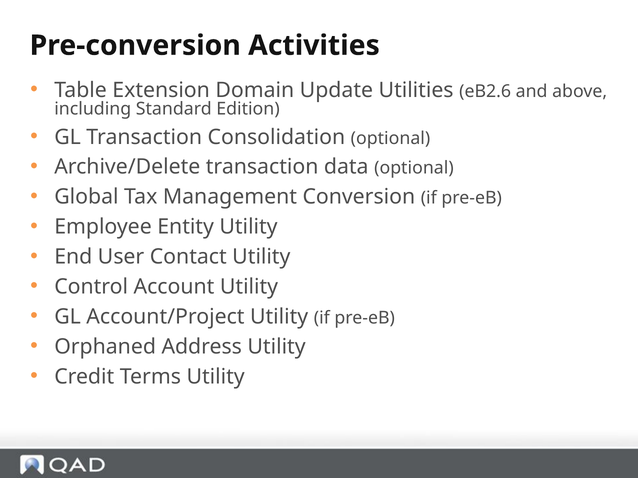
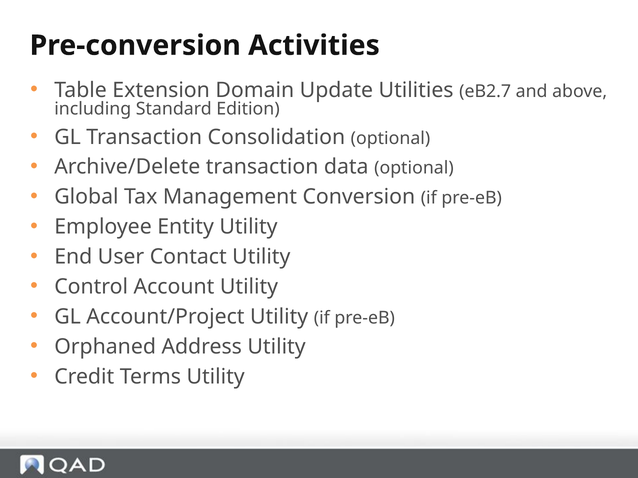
eB2.6: eB2.6 -> eB2.7 (485, 91)
